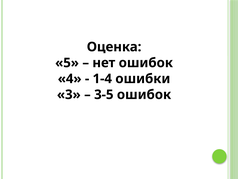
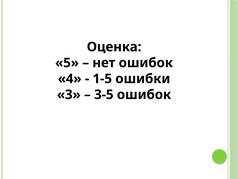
1-4: 1-4 -> 1-5 (102, 79)
